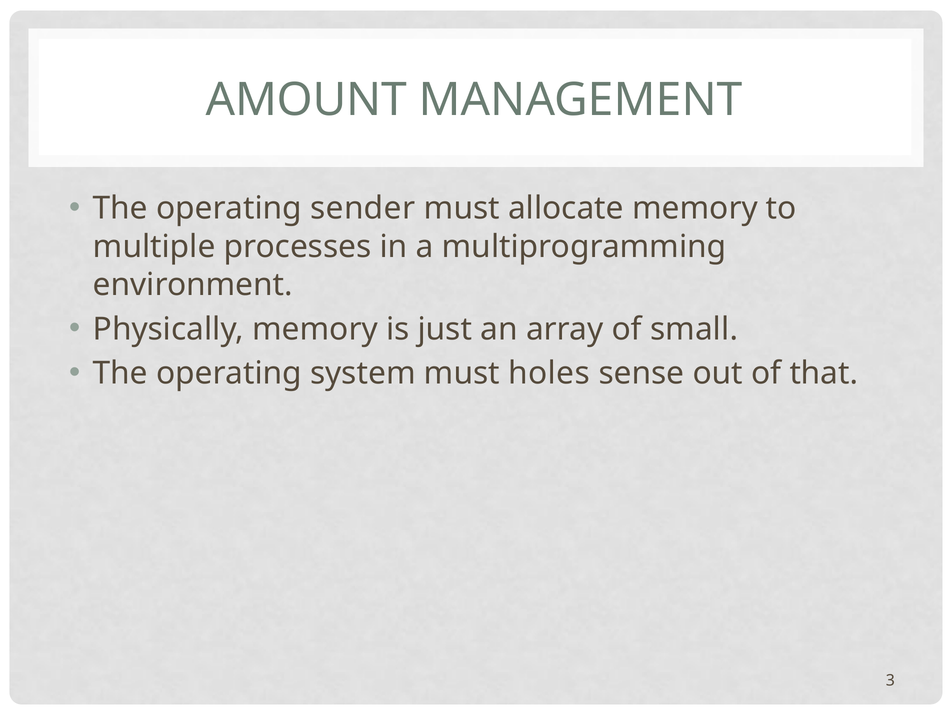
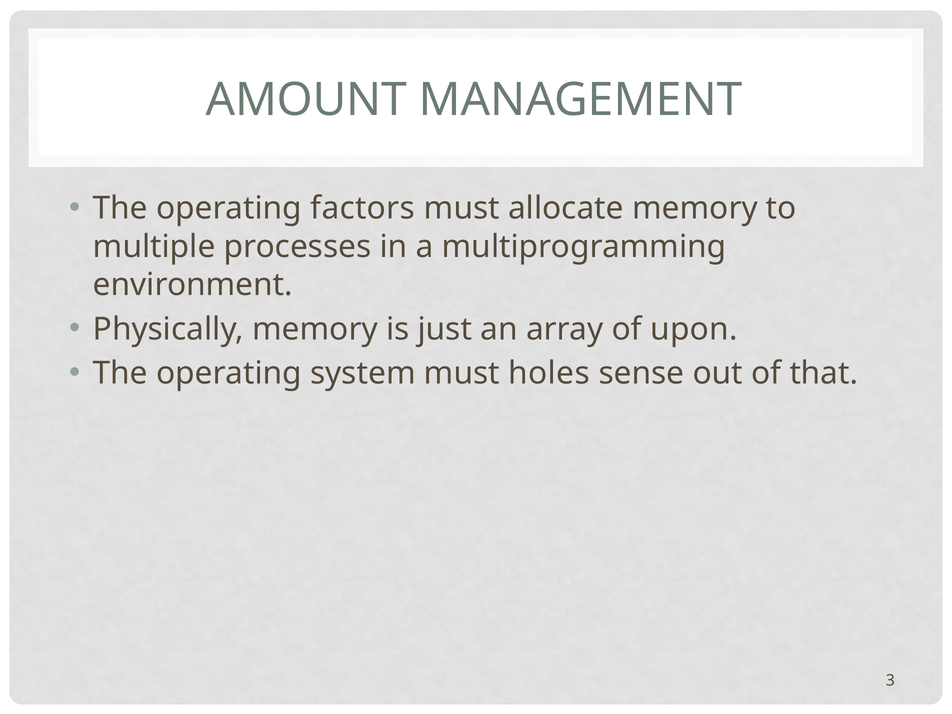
sender: sender -> factors (363, 208)
small: small -> upon (694, 329)
